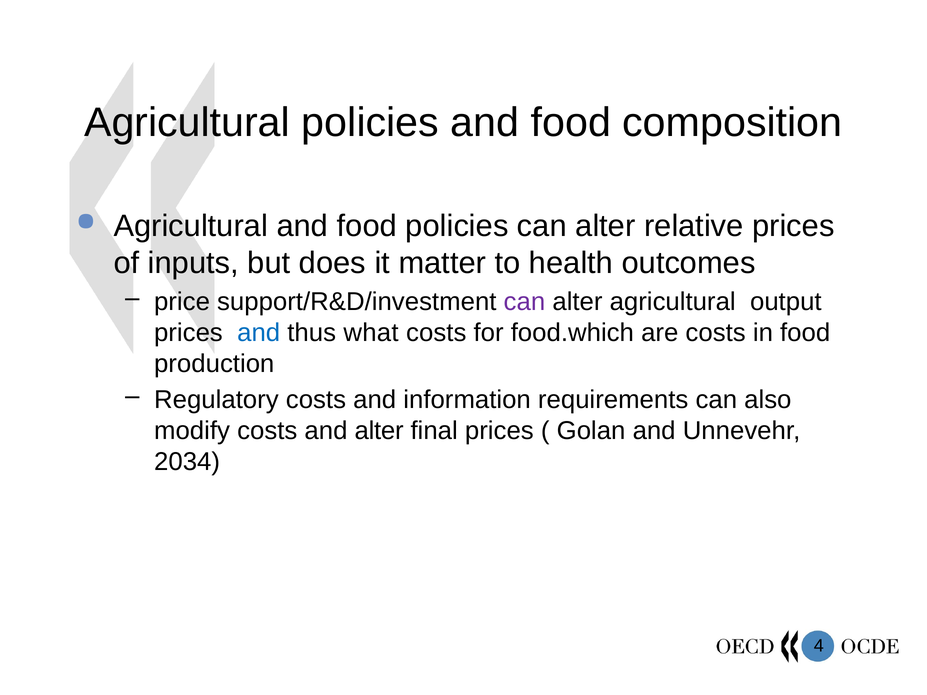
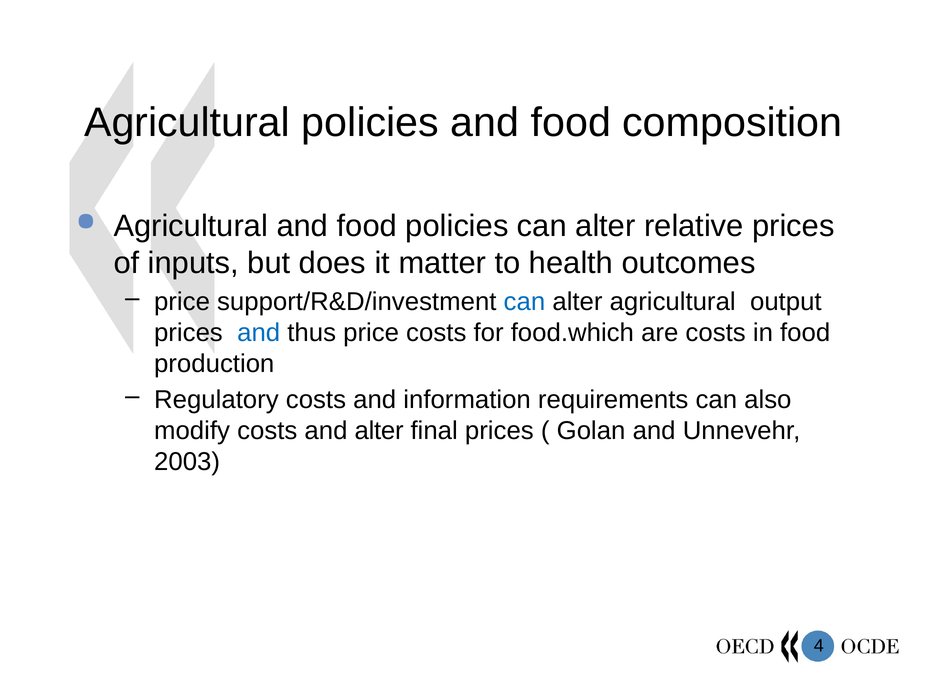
can colour: purple -> blue (524, 302)
thus what: what -> price (371, 333)
2034: 2034 -> 2003 (187, 462)
